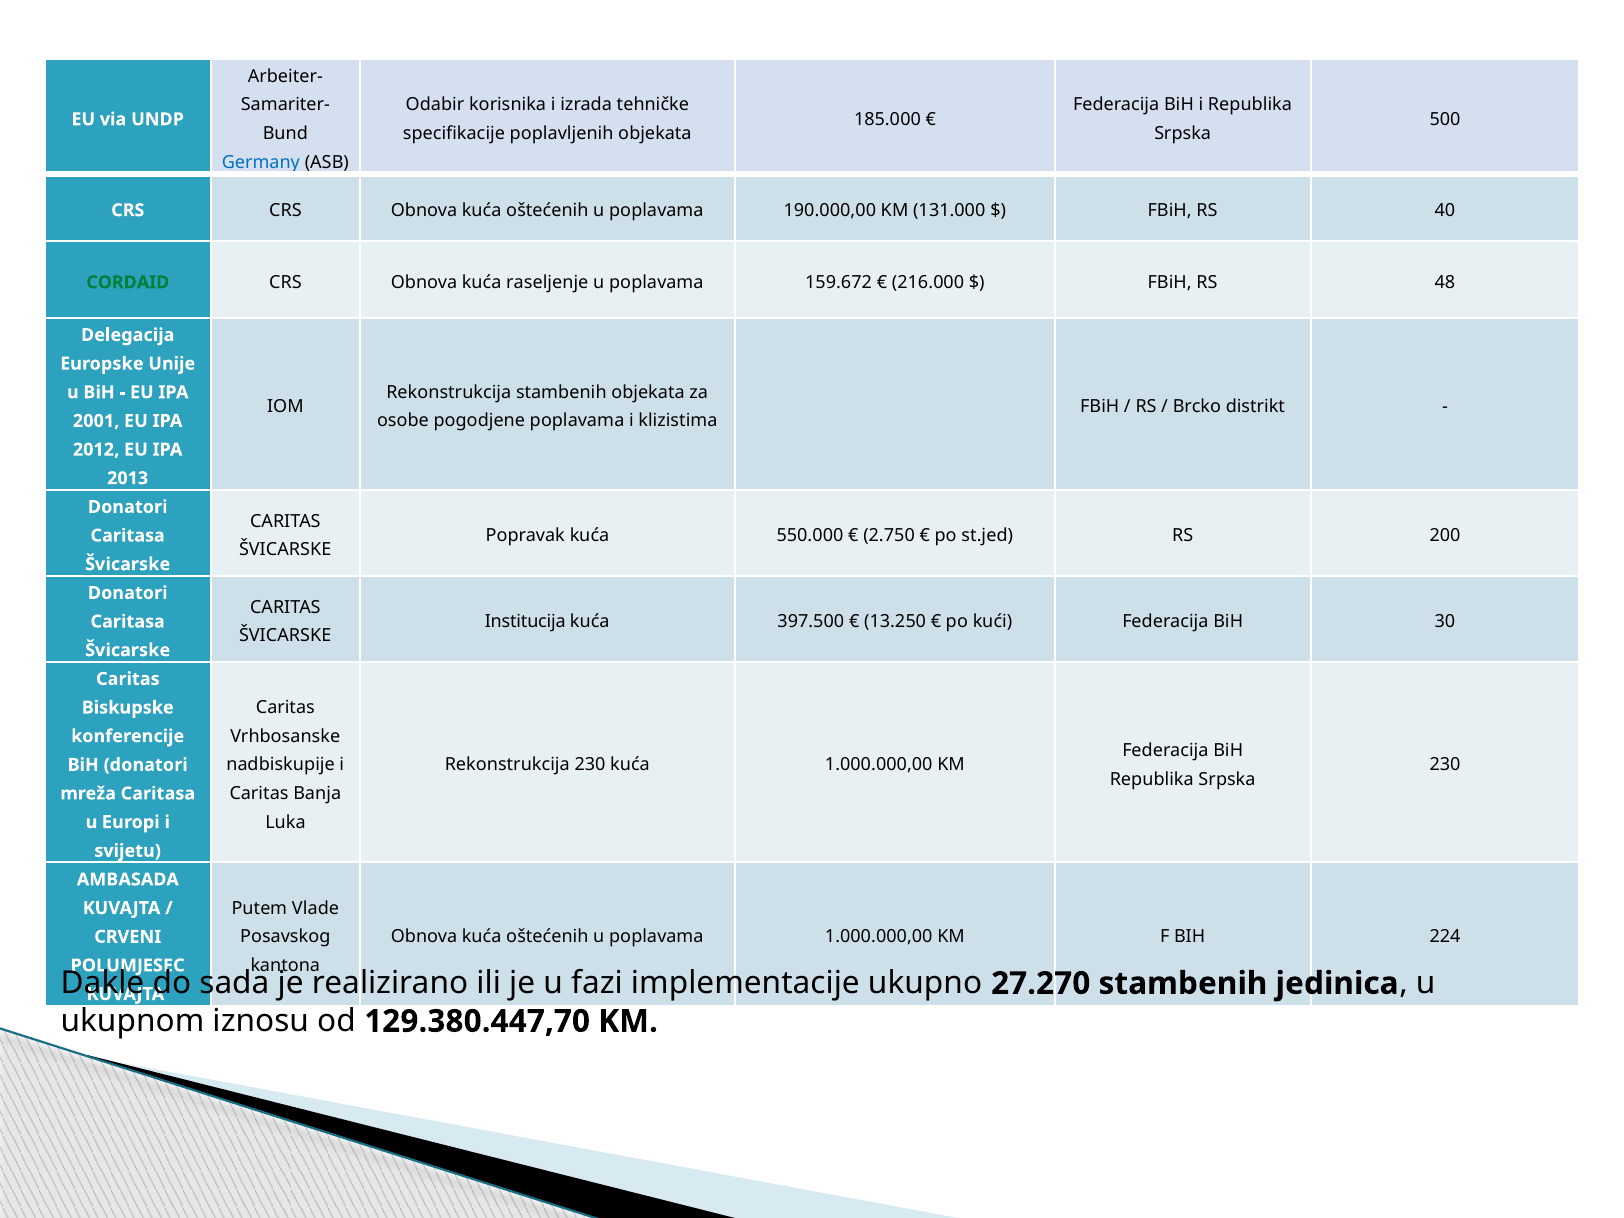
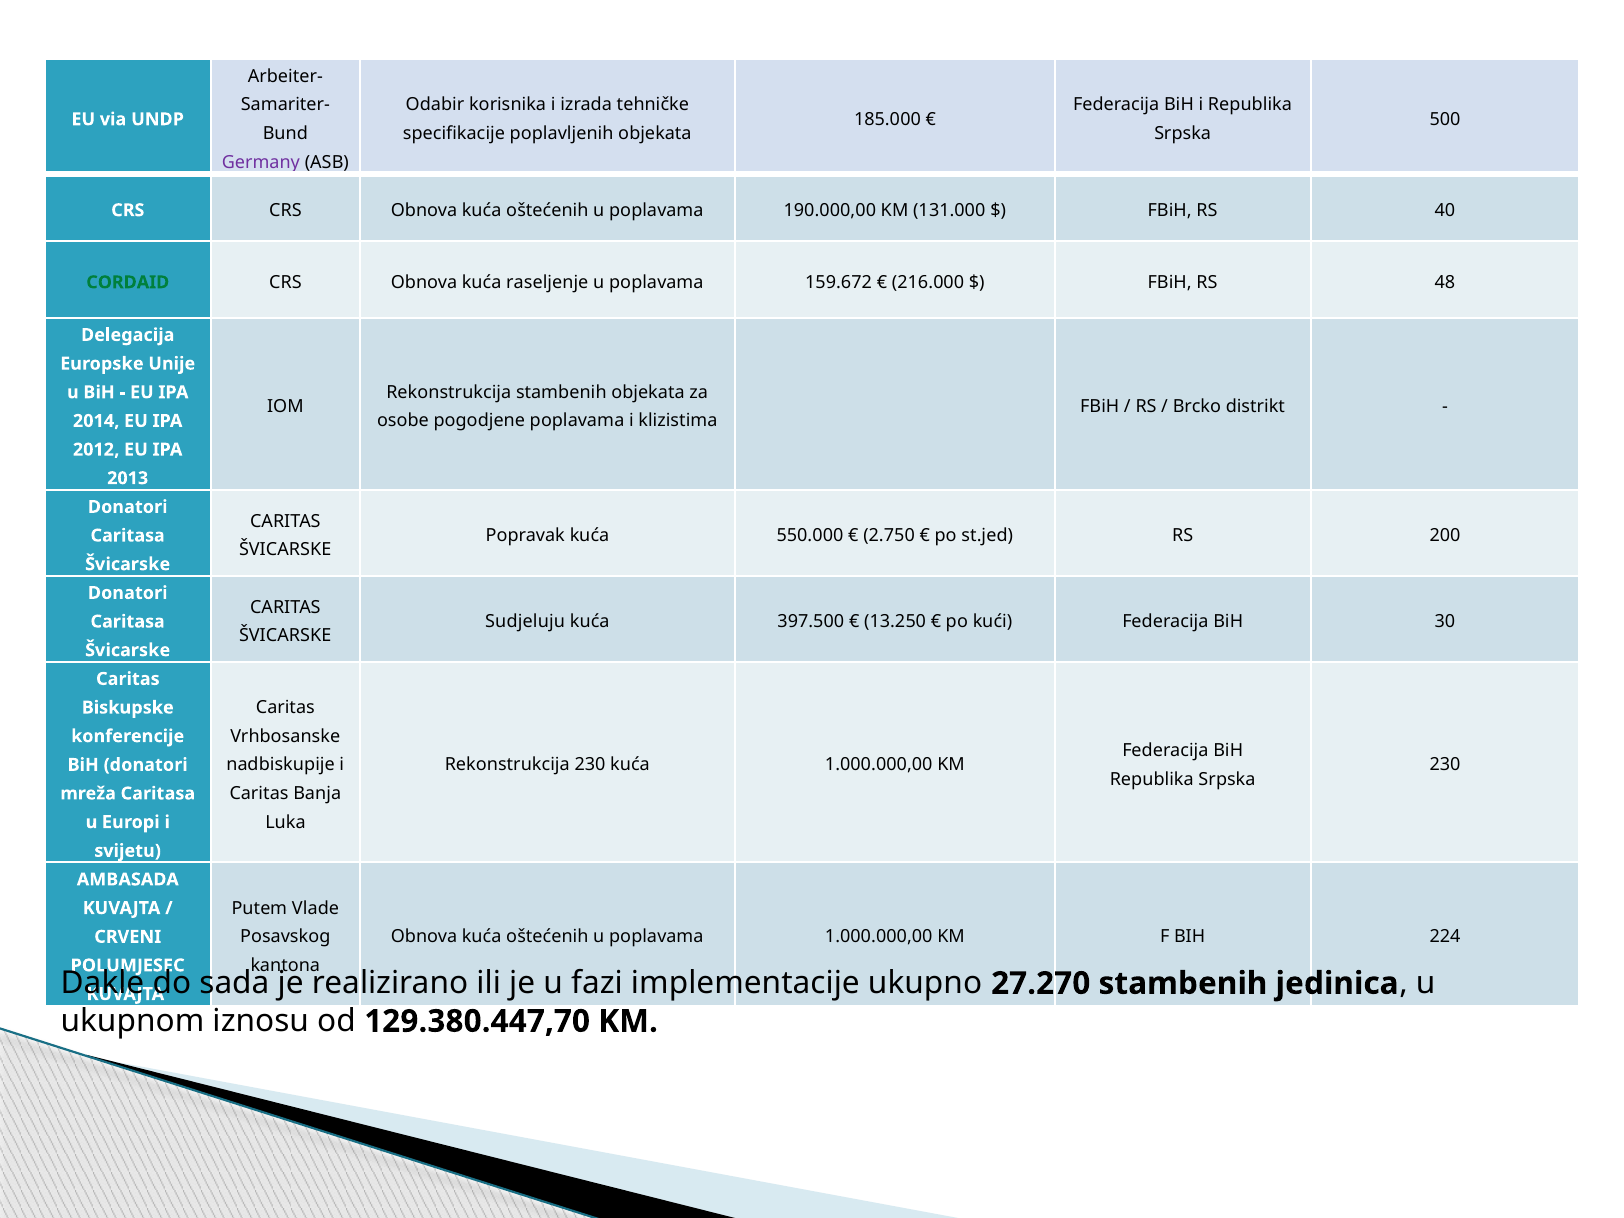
Germany colour: blue -> purple (261, 162)
2001: 2001 -> 2014 (96, 421)
Institucija: Institucija -> Sudjeluju (525, 622)
